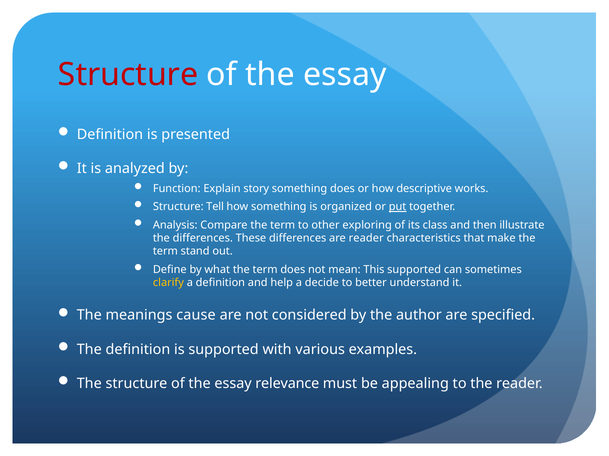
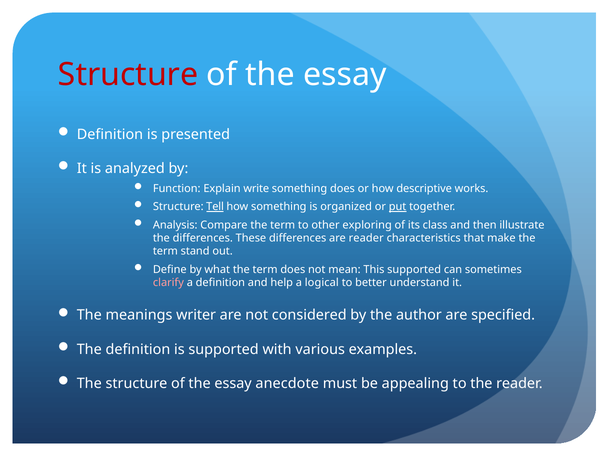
story: story -> write (256, 189)
Tell underline: none -> present (215, 207)
clarify colour: yellow -> pink (168, 283)
decide: decide -> logical (322, 283)
cause: cause -> writer (196, 316)
relevance: relevance -> anecdote (287, 384)
